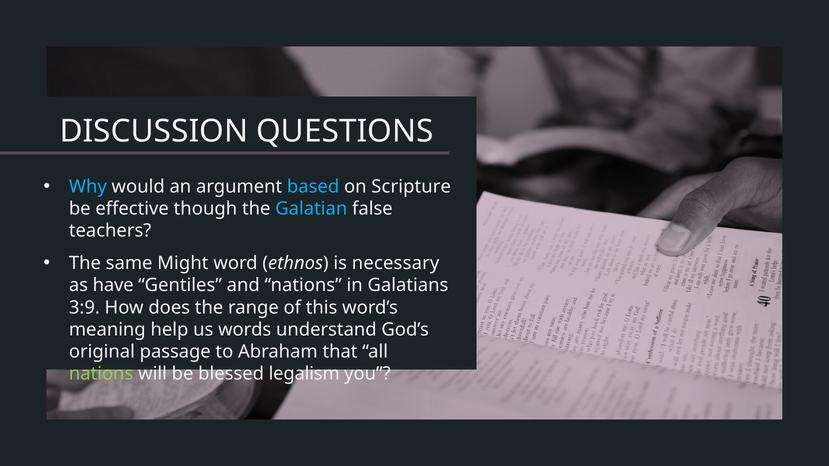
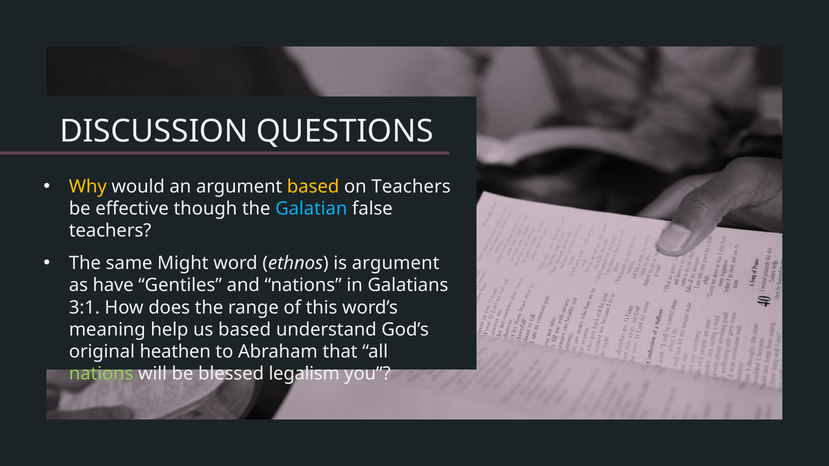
Why colour: light blue -> yellow (88, 187)
based colour: light blue -> yellow (313, 187)
on Scripture: Scripture -> Teachers (411, 187)
is necessary: necessary -> argument (396, 263)
3:9: 3:9 -> 3:1 (84, 308)
us words: words -> based (245, 330)
passage: passage -> heathen (175, 352)
